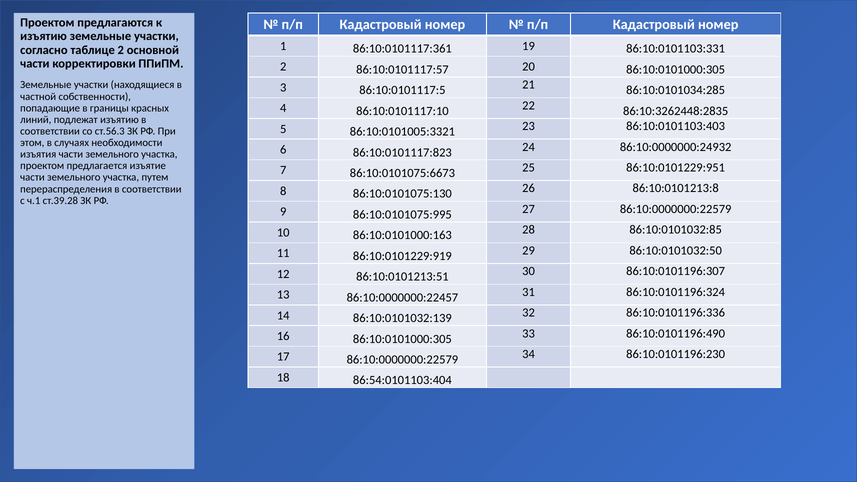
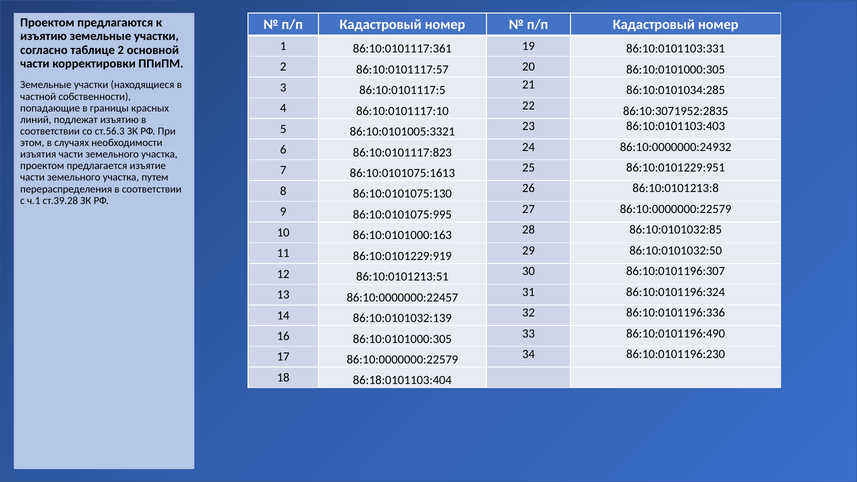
86:10:3262448:2835: 86:10:3262448:2835 -> 86:10:3071952:2835 (676, 111)
86:10:0101075:6673: 86:10:0101075:6673 -> 86:10:0101075:1613 (402, 173)
86:54:0101103:404: 86:54:0101103:404 -> 86:18:0101103:404 (402, 380)
